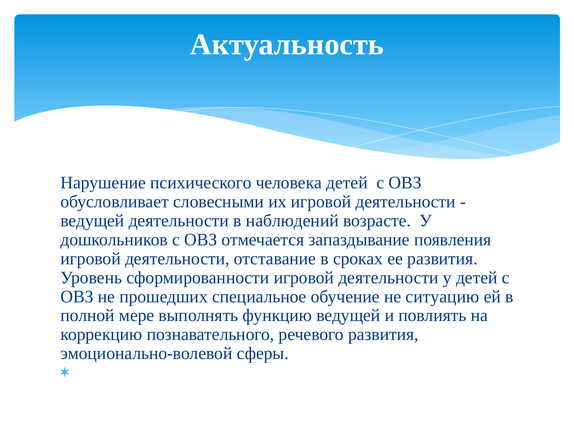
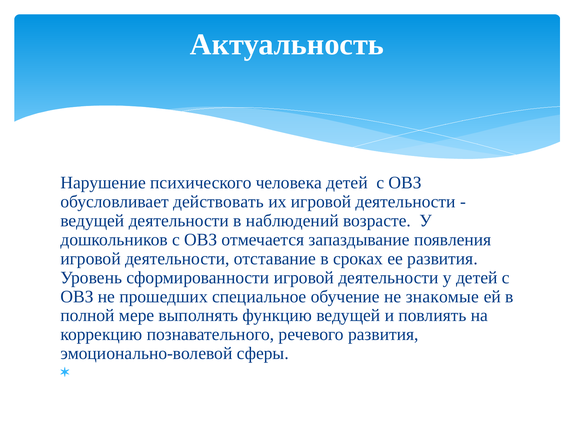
словесными: словесными -> действовать (219, 202)
ситуацию: ситуацию -> знакомые (442, 296)
